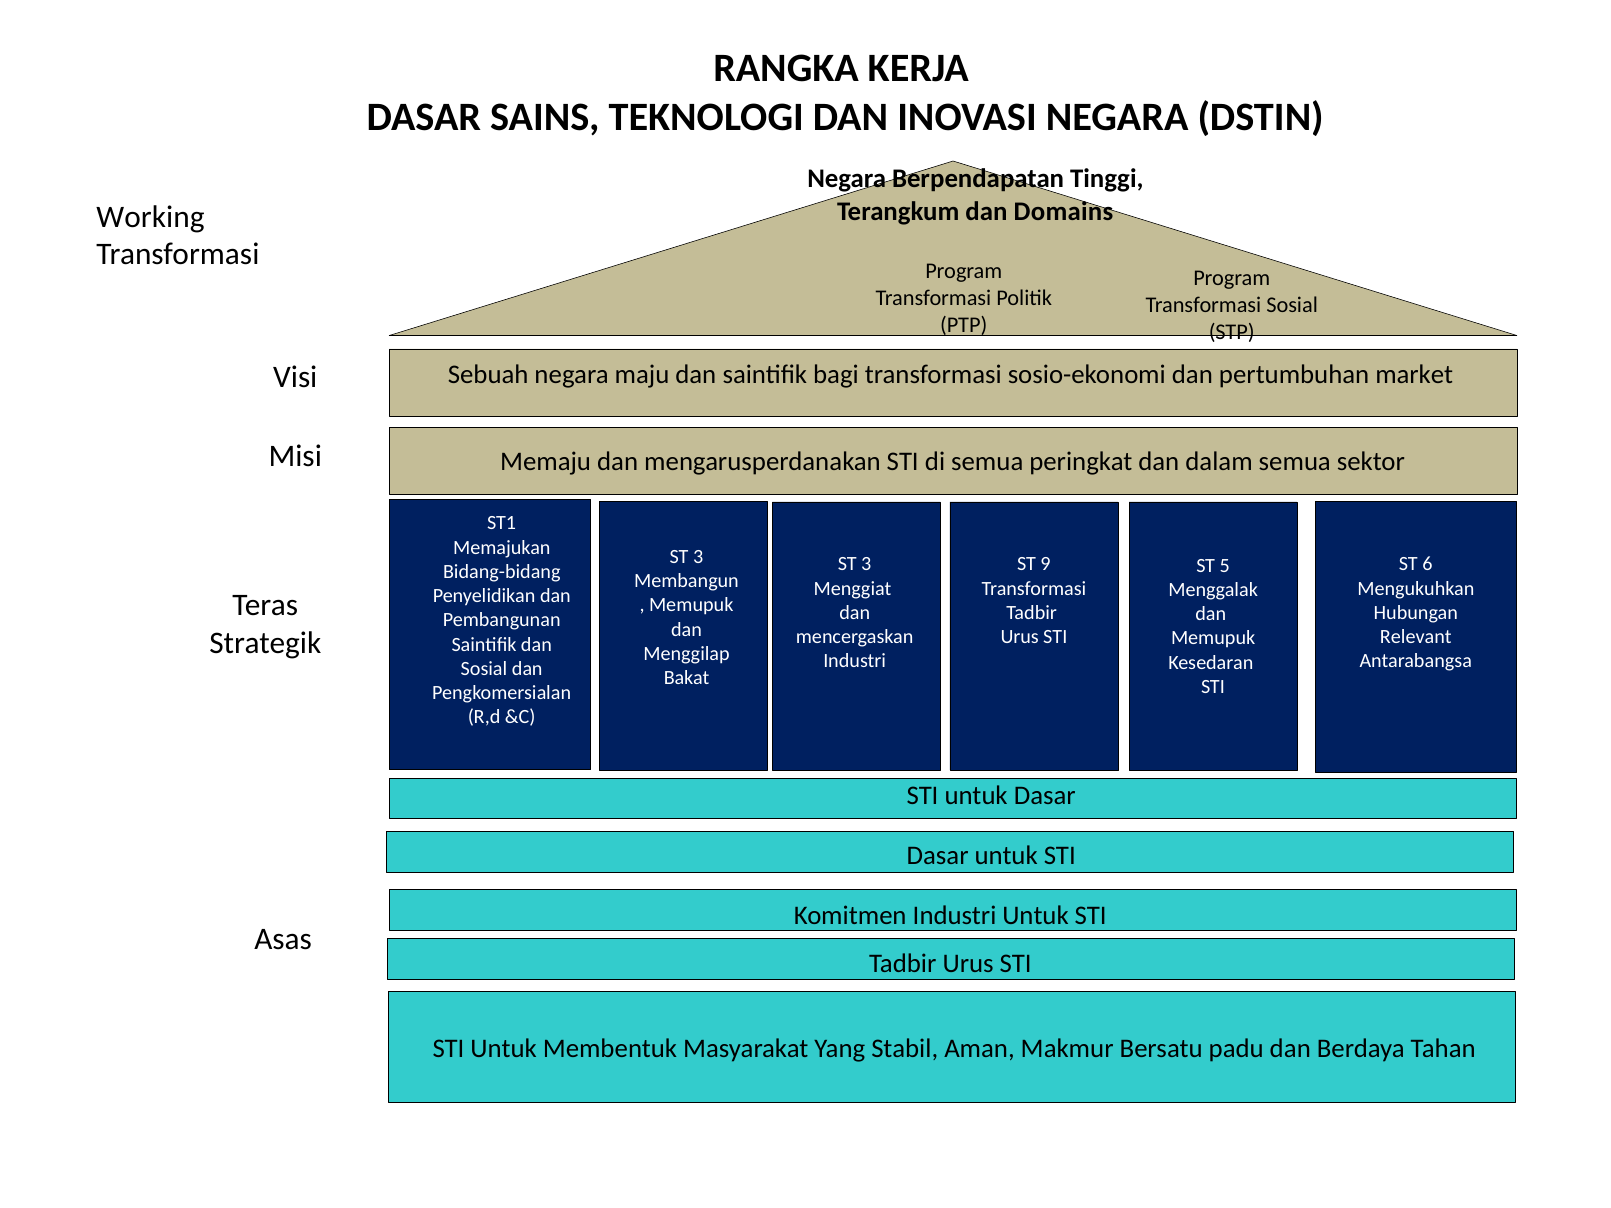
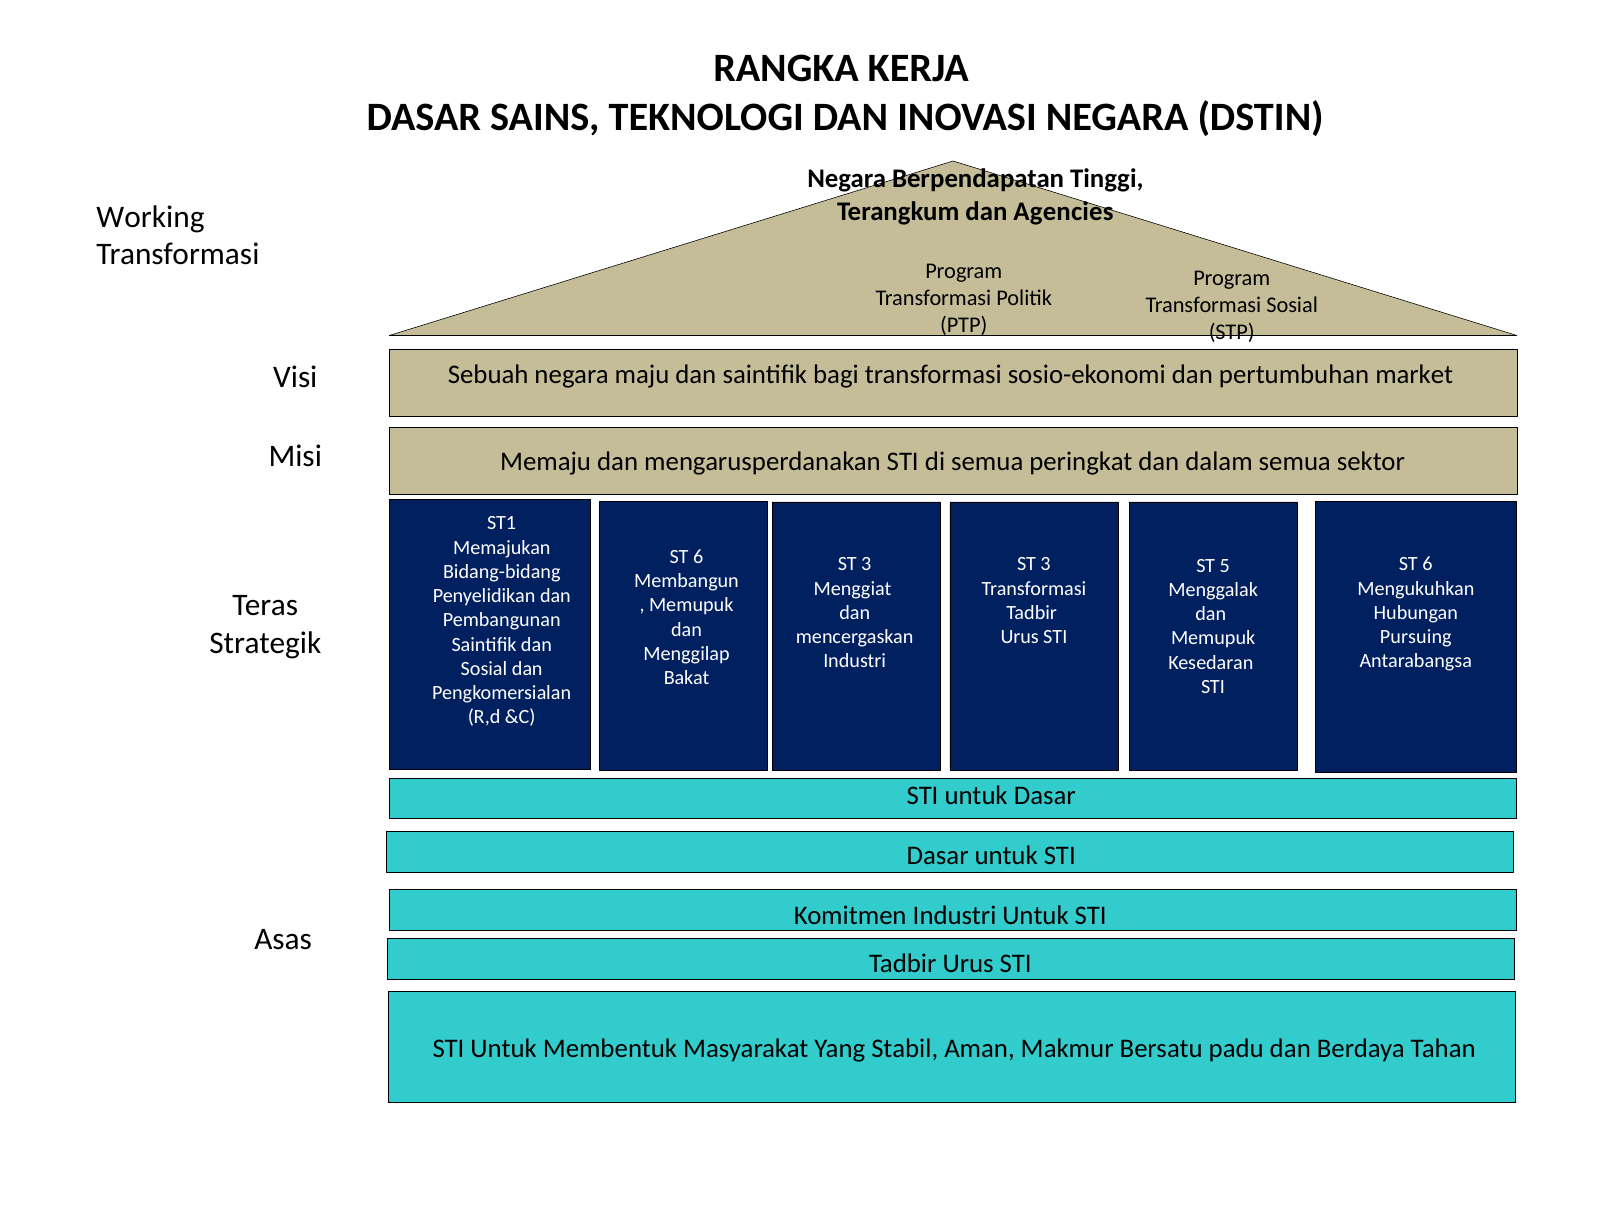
Domains: Domains -> Agencies (1064, 211)
3: 3 -> 6 (698, 557)
9: 9 -> 3 (1046, 564)
Relevant: Relevant -> Pursuing (1416, 637)
